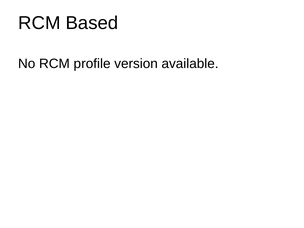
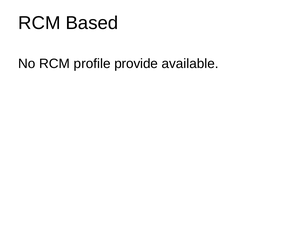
version: version -> provide (136, 64)
